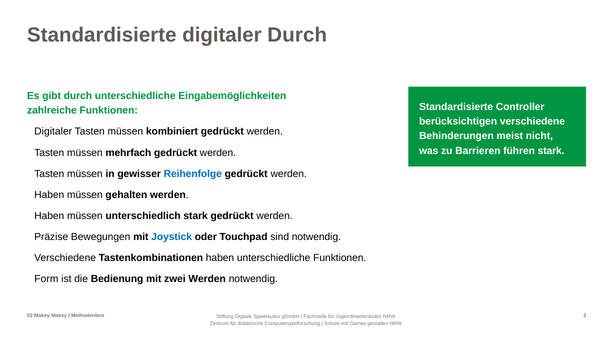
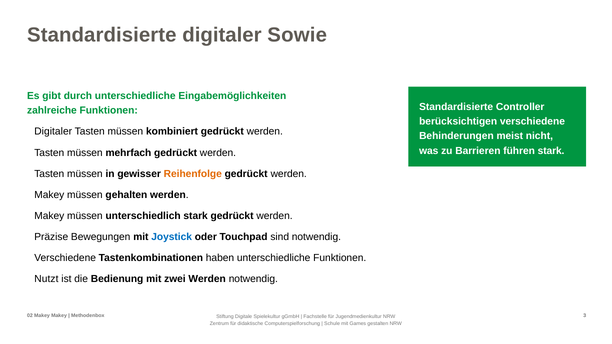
digitaler Durch: Durch -> Sowie (297, 35)
Reihenfolge colour: blue -> orange (193, 174)
Haben: Haben -> Makey (49, 195)
Haben: Haben -> Makey (49, 216)
Form: Form -> Nutzt (46, 279)
